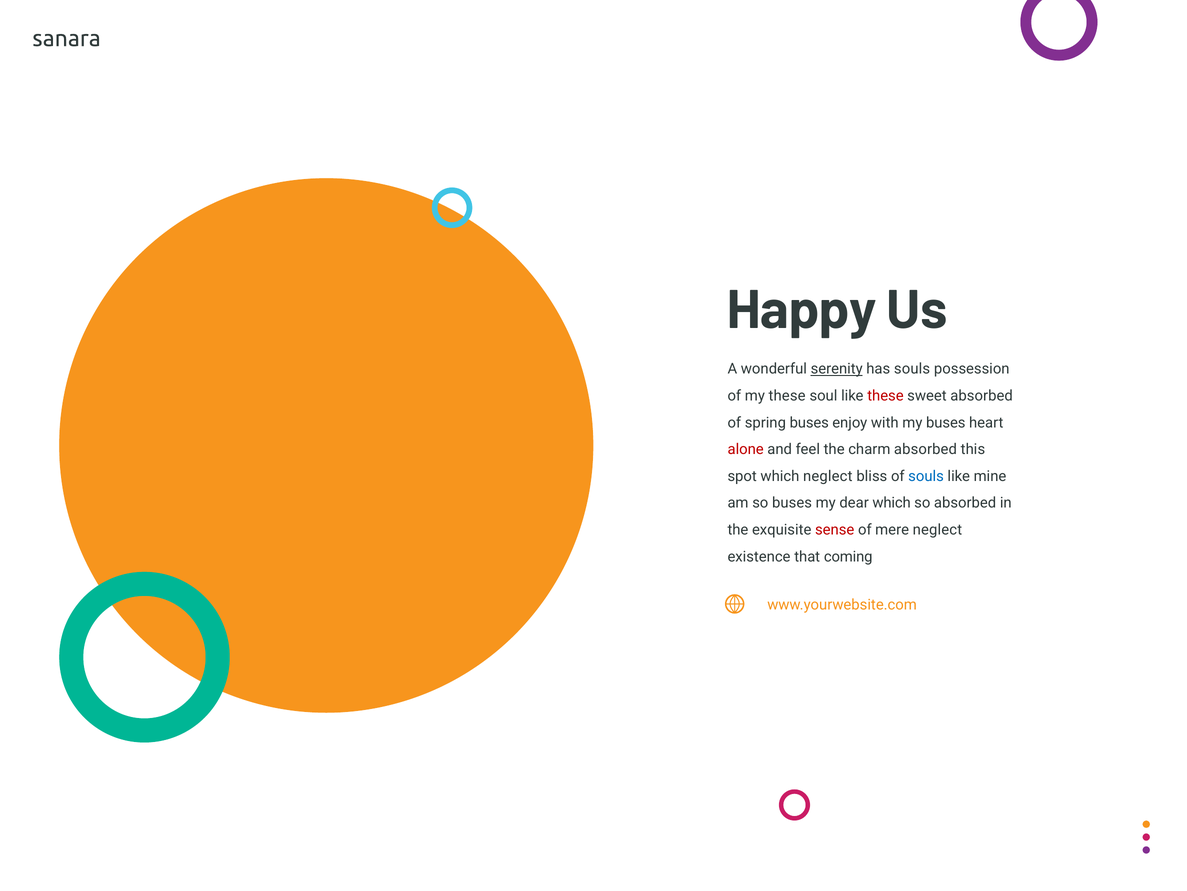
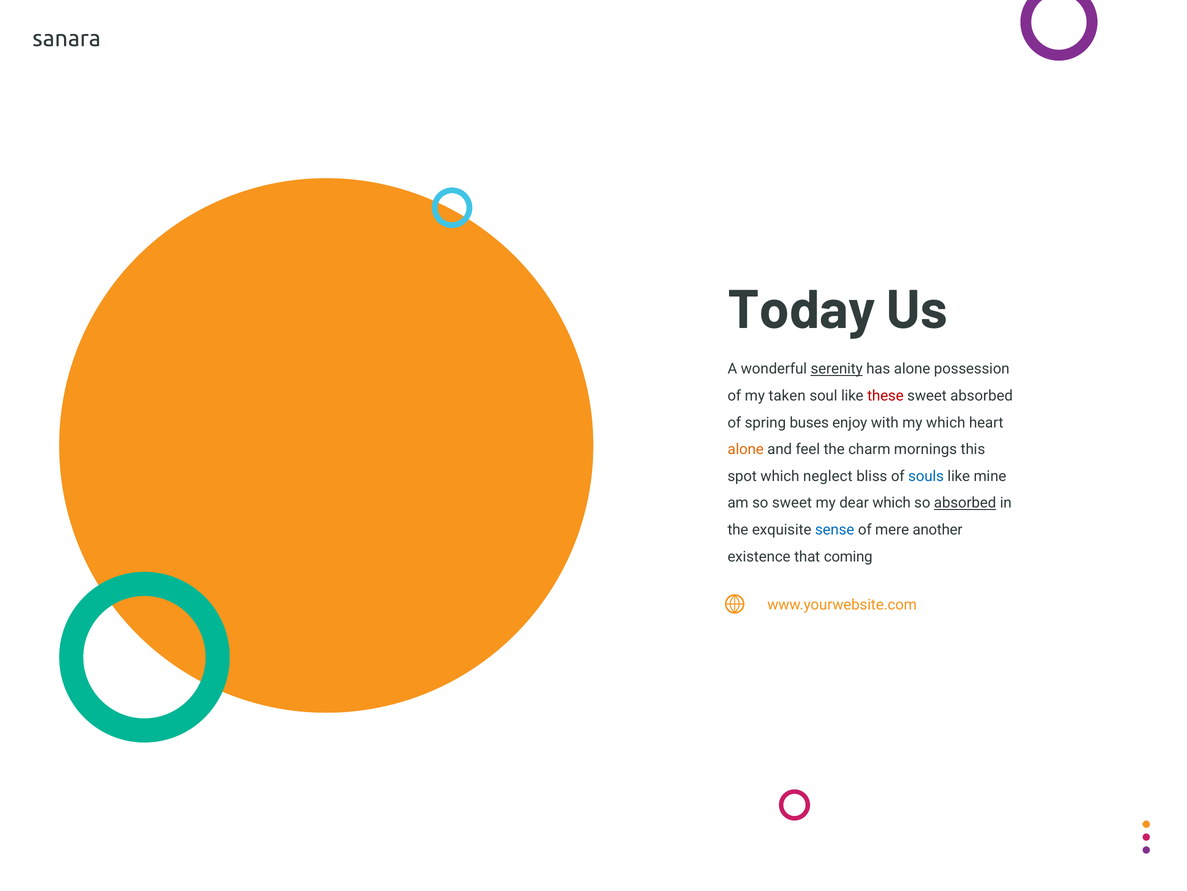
Happy: Happy -> Today (802, 310)
has souls: souls -> alone (912, 369)
my these: these -> taken (787, 396)
my buses: buses -> which (946, 422)
alone colour: red -> orange (746, 449)
charm absorbed: absorbed -> mornings (925, 449)
so buses: buses -> sweet (792, 503)
absorbed underline: none -> present (965, 503)
sense colour: red -> blue (835, 529)
mere neglect: neglect -> another (938, 529)
